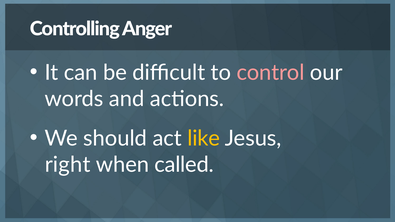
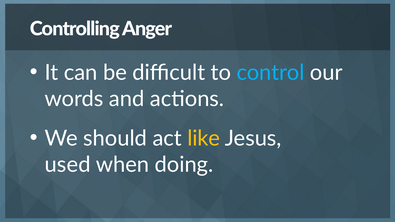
control colour: pink -> light blue (270, 73)
right: right -> used (68, 165)
called: called -> doing (184, 165)
